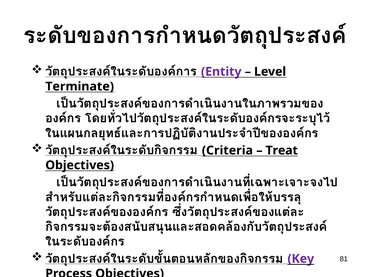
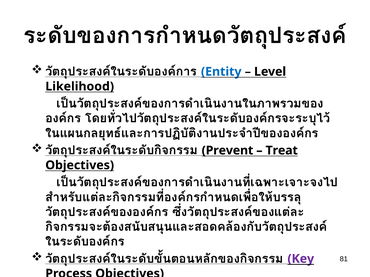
Entity colour: purple -> blue (221, 72)
Terminate: Terminate -> Likelihood (80, 87)
Criteria: Criteria -> Prevent (227, 151)
